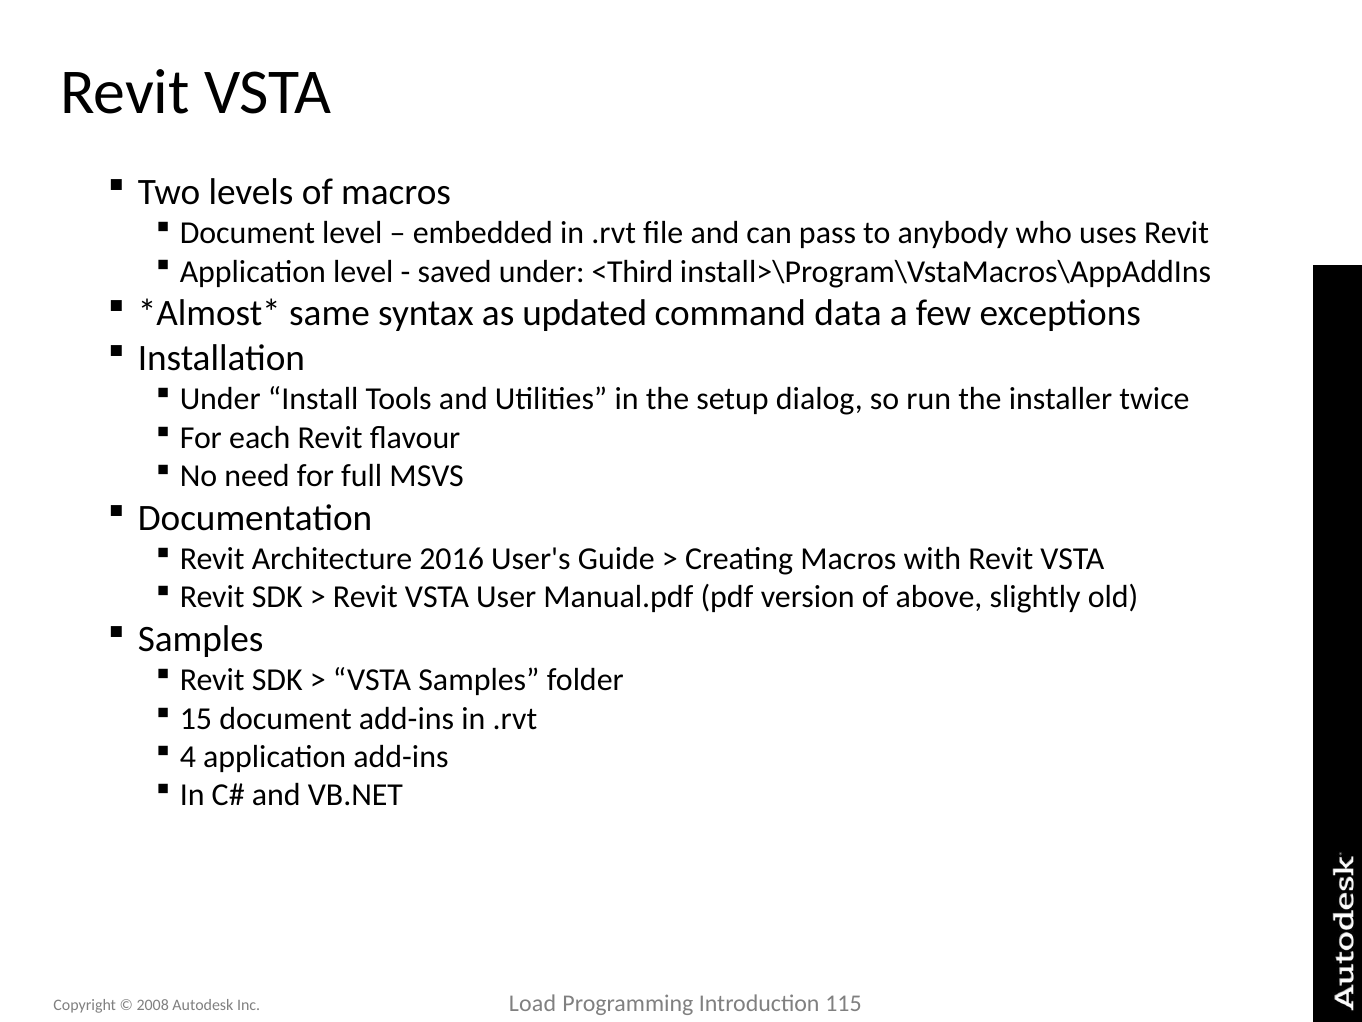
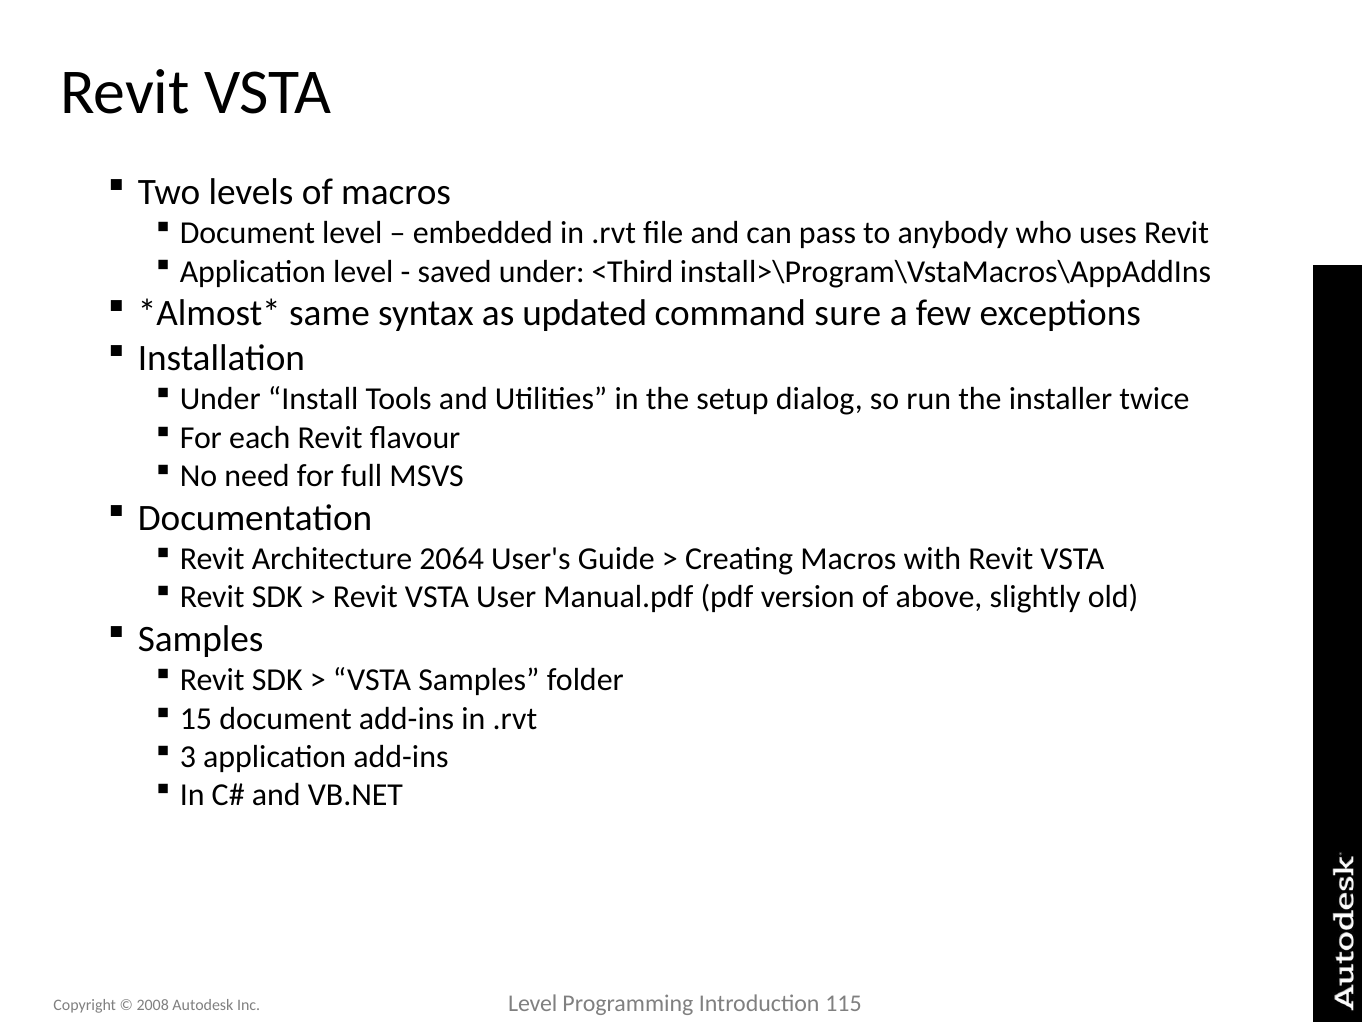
data: data -> sure (848, 314)
2016: 2016 -> 2064 (452, 559)
4: 4 -> 3 (188, 757)
Load: Load -> Level (533, 1003)
